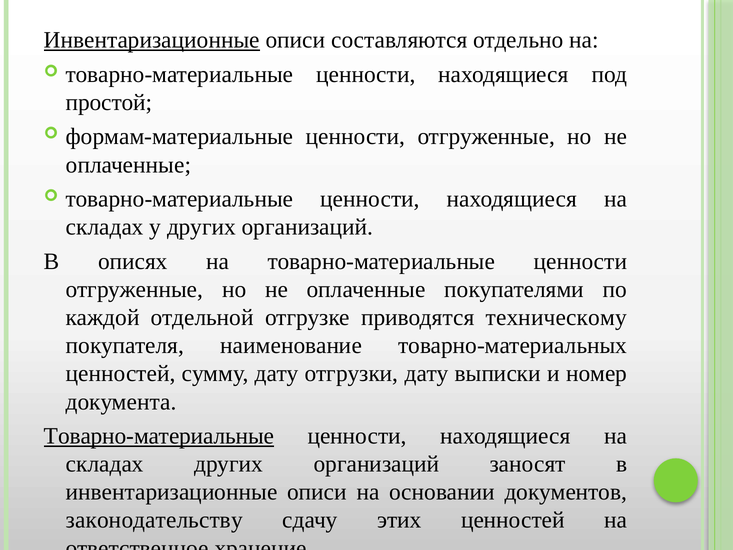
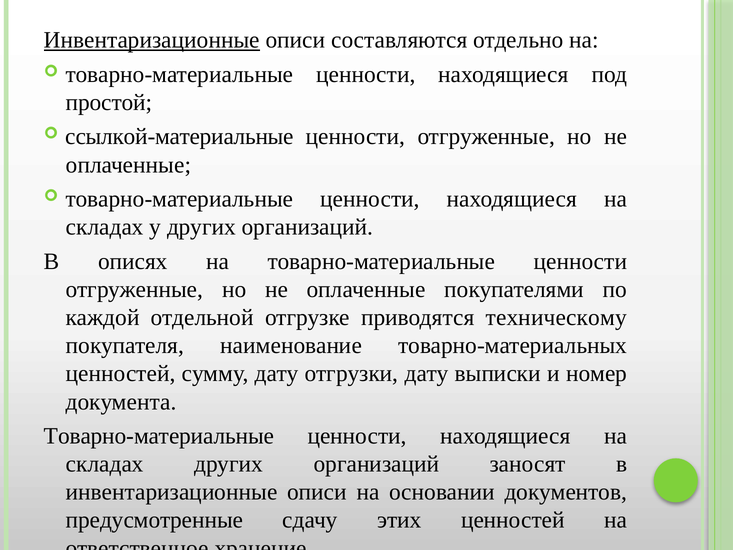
формам-материальные: формам-материальные -> ссылкой-материальные (180, 137)
Товарно-материальные underline: present -> none (159, 436)
законодательству: законодательству -> предусмотренные (154, 520)
